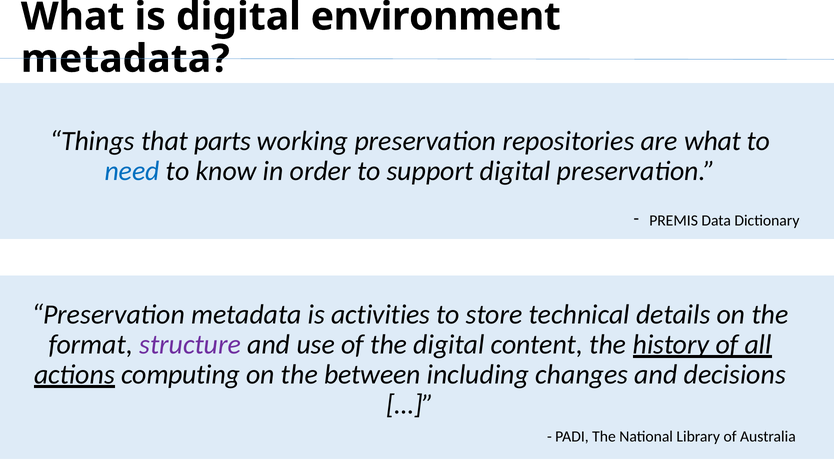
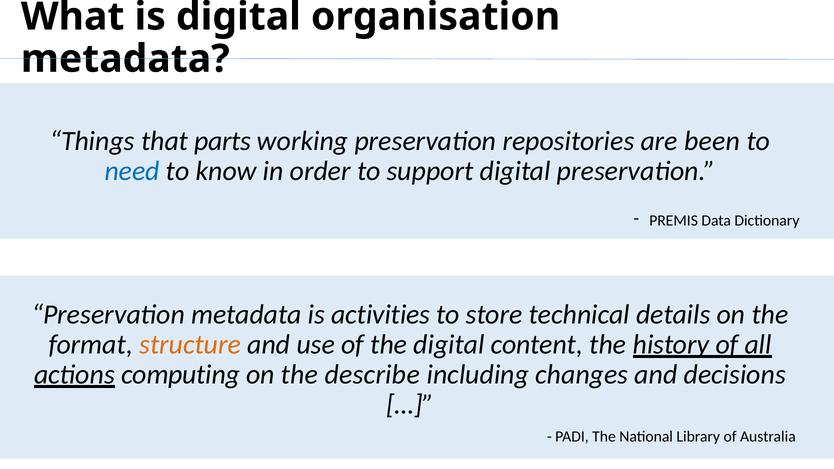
environment: environment -> organisation (436, 17)
are what: what -> been (712, 141)
structure colour: purple -> orange (190, 345)
between: between -> describe (372, 375)
